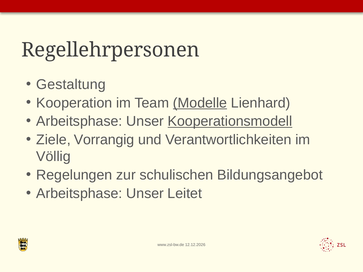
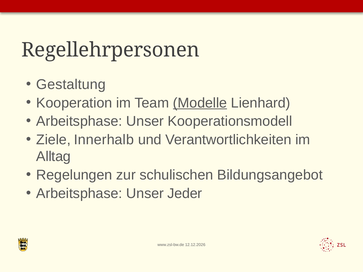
Kooperationsmodell underline: present -> none (230, 121)
Vorrangig: Vorrangig -> Innerhalb (104, 140)
Völlig: Völlig -> Alltag (54, 157)
Leitet: Leitet -> Jeder (185, 194)
